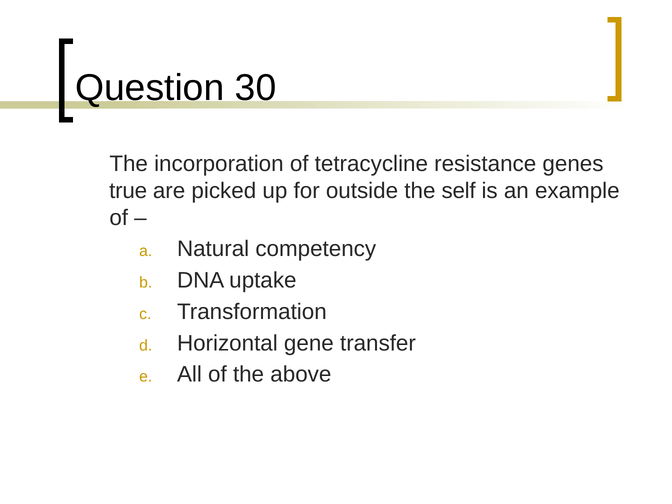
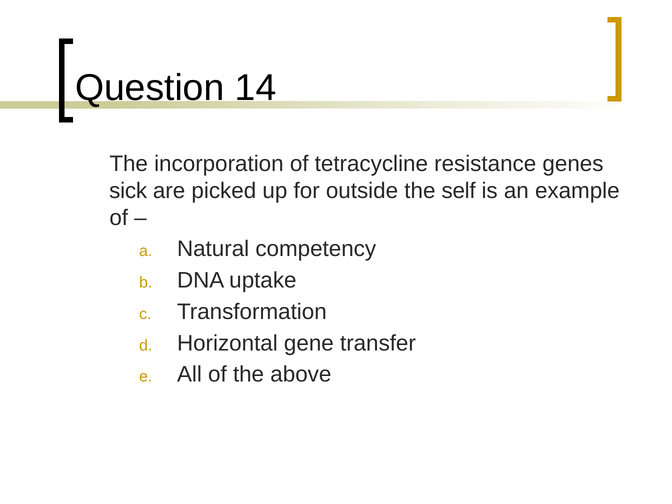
30: 30 -> 14 (256, 88)
true: true -> sick (128, 191)
